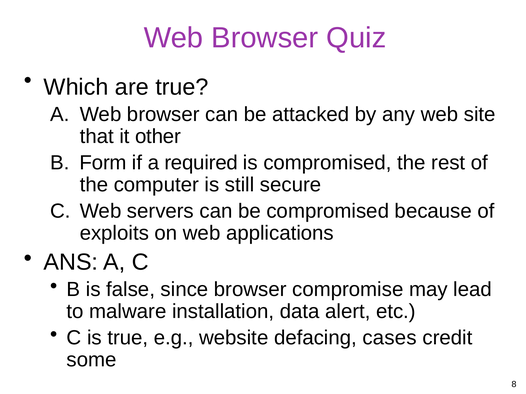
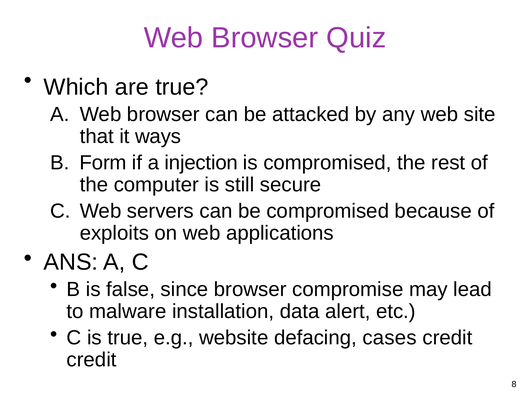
other: other -> ways (158, 137)
required: required -> injection (201, 163)
some: some -> credit (92, 360)
